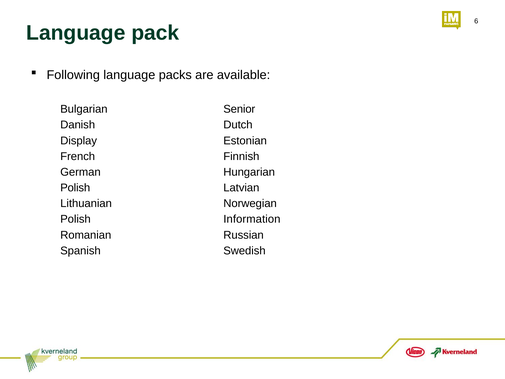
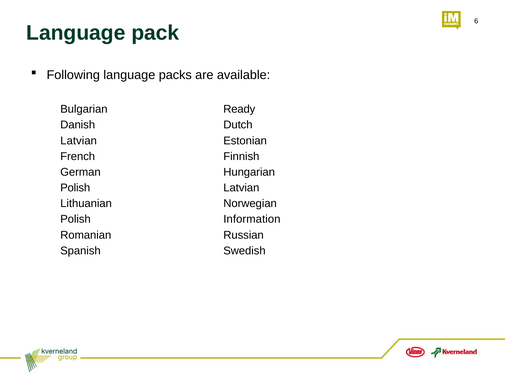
Senior: Senior -> Ready (239, 109)
Display: Display -> Latvian (79, 141)
